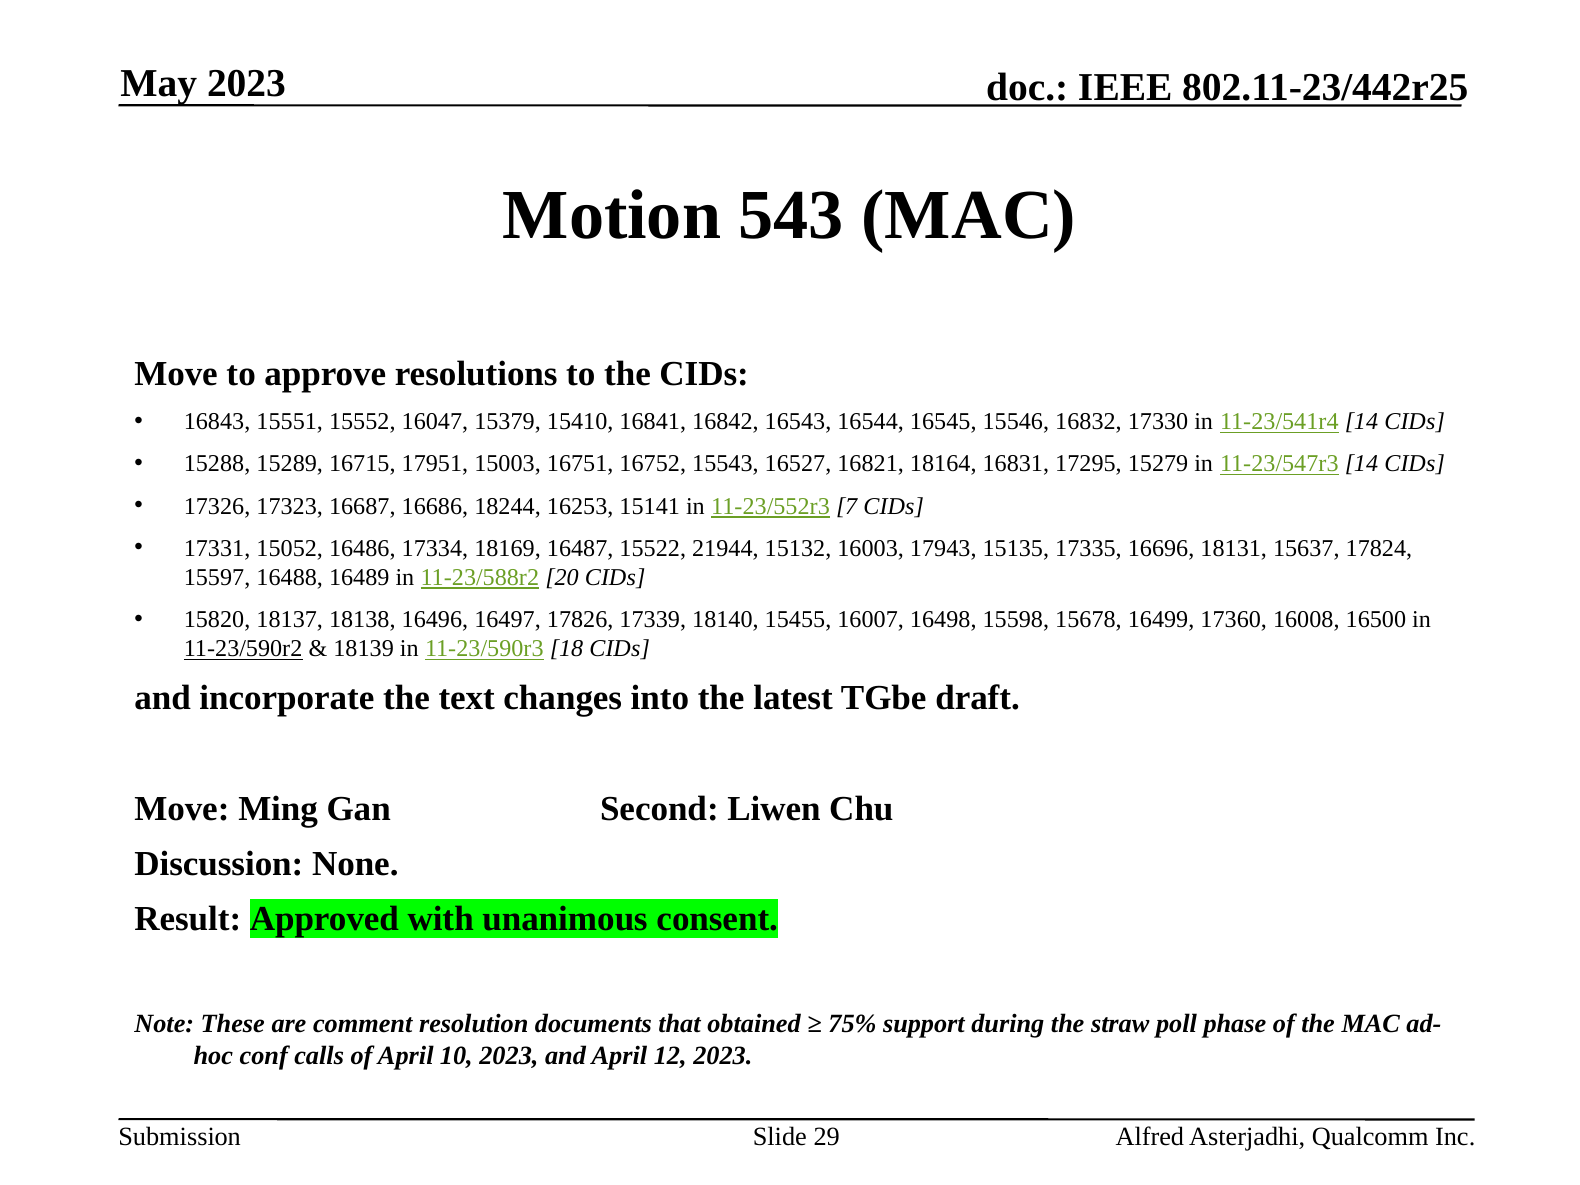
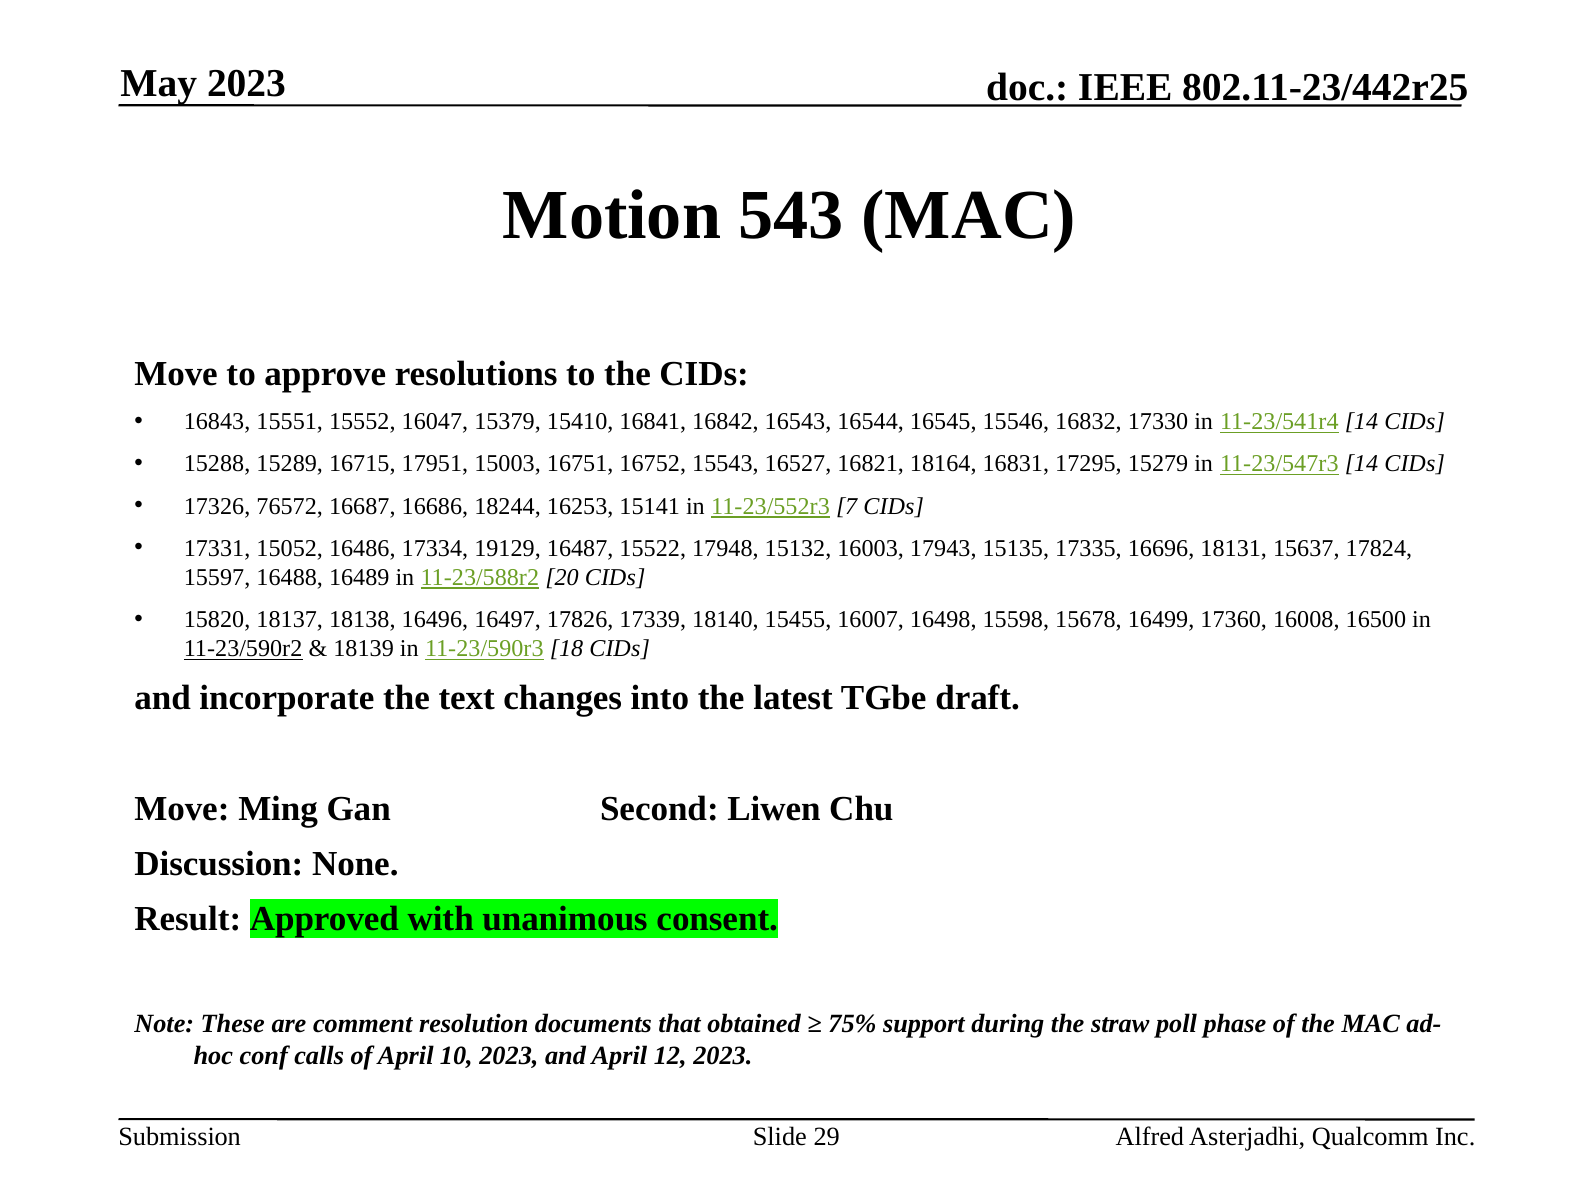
17323: 17323 -> 76572 (290, 506)
18169: 18169 -> 19129 (508, 548)
21944: 21944 -> 17948 (725, 548)
